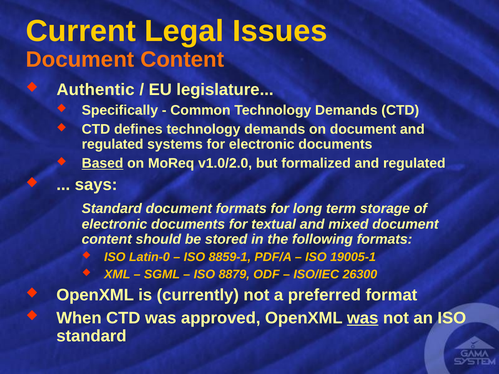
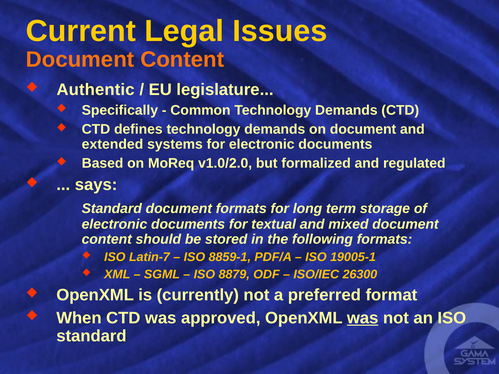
regulated: regulated -> extended (113, 144)
Based underline: present -> none (103, 163)
Latin-0: Latin-0 -> Latin-7 (149, 257)
